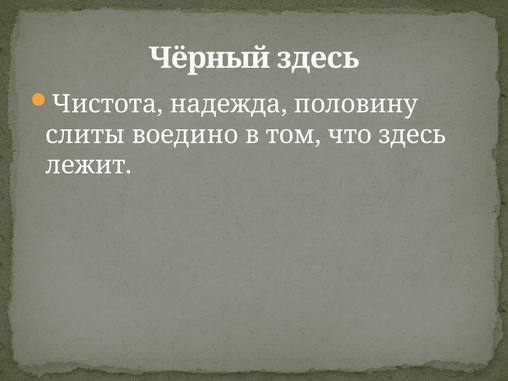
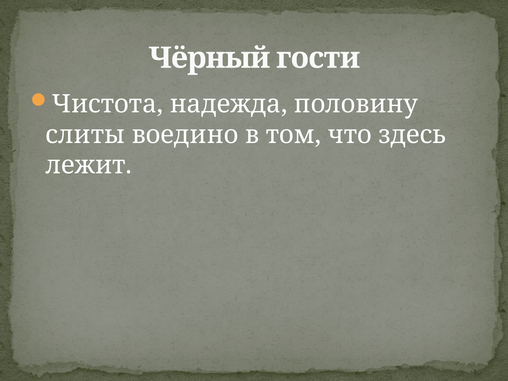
Чёрный здесь: здесь -> гости (318, 58)
